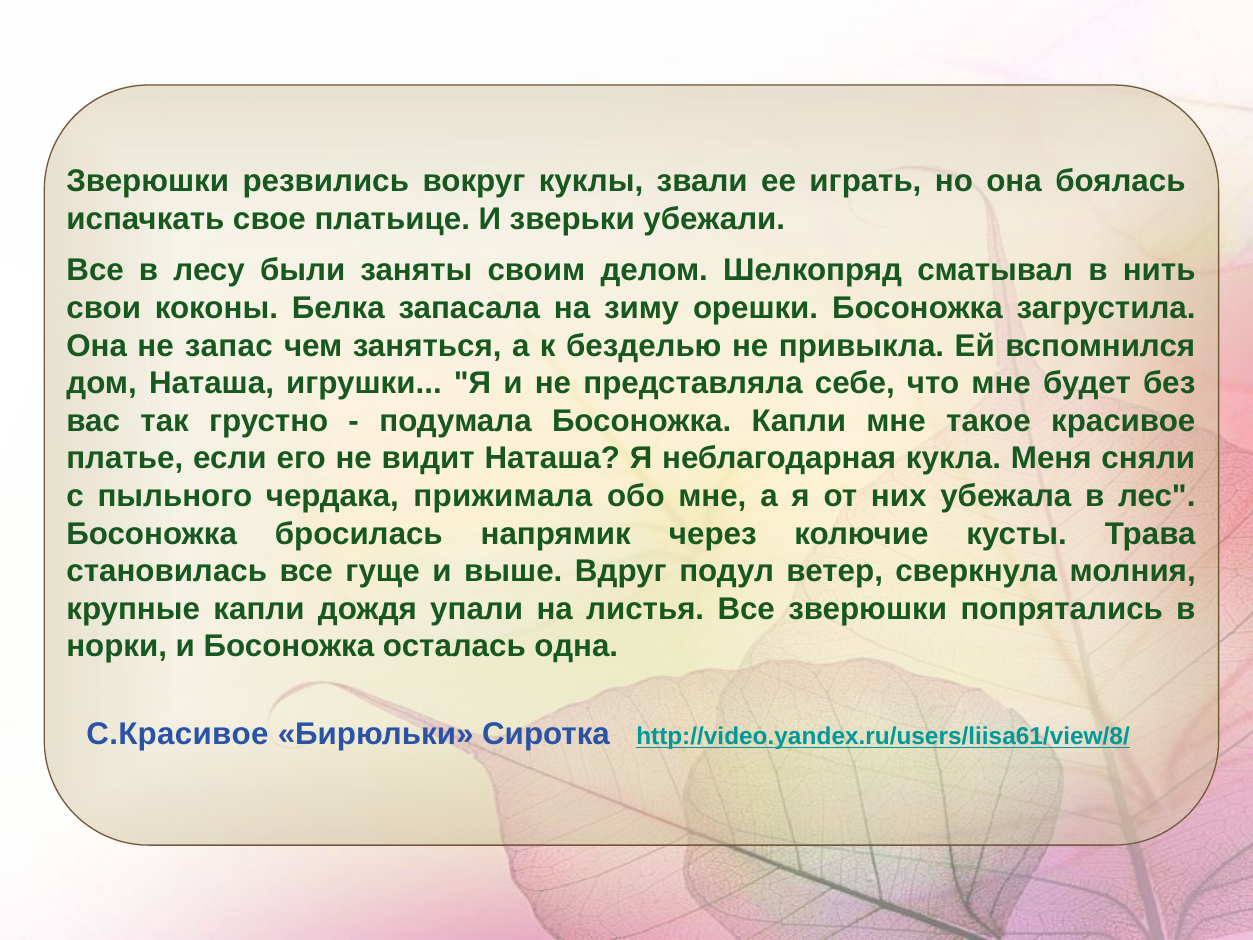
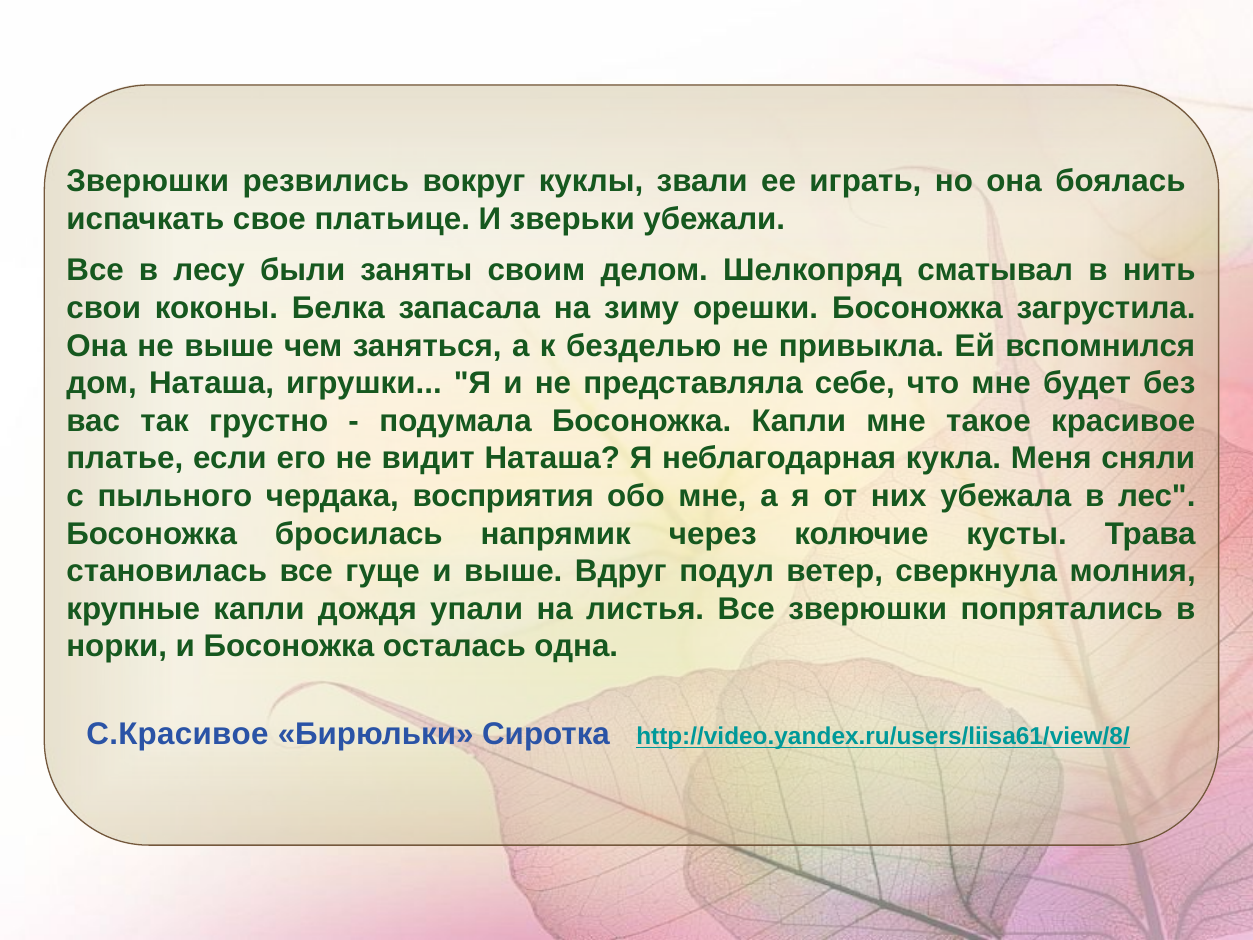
не запас: запас -> выше (229, 346)
прижимала: прижимала -> восприятия (503, 496)
